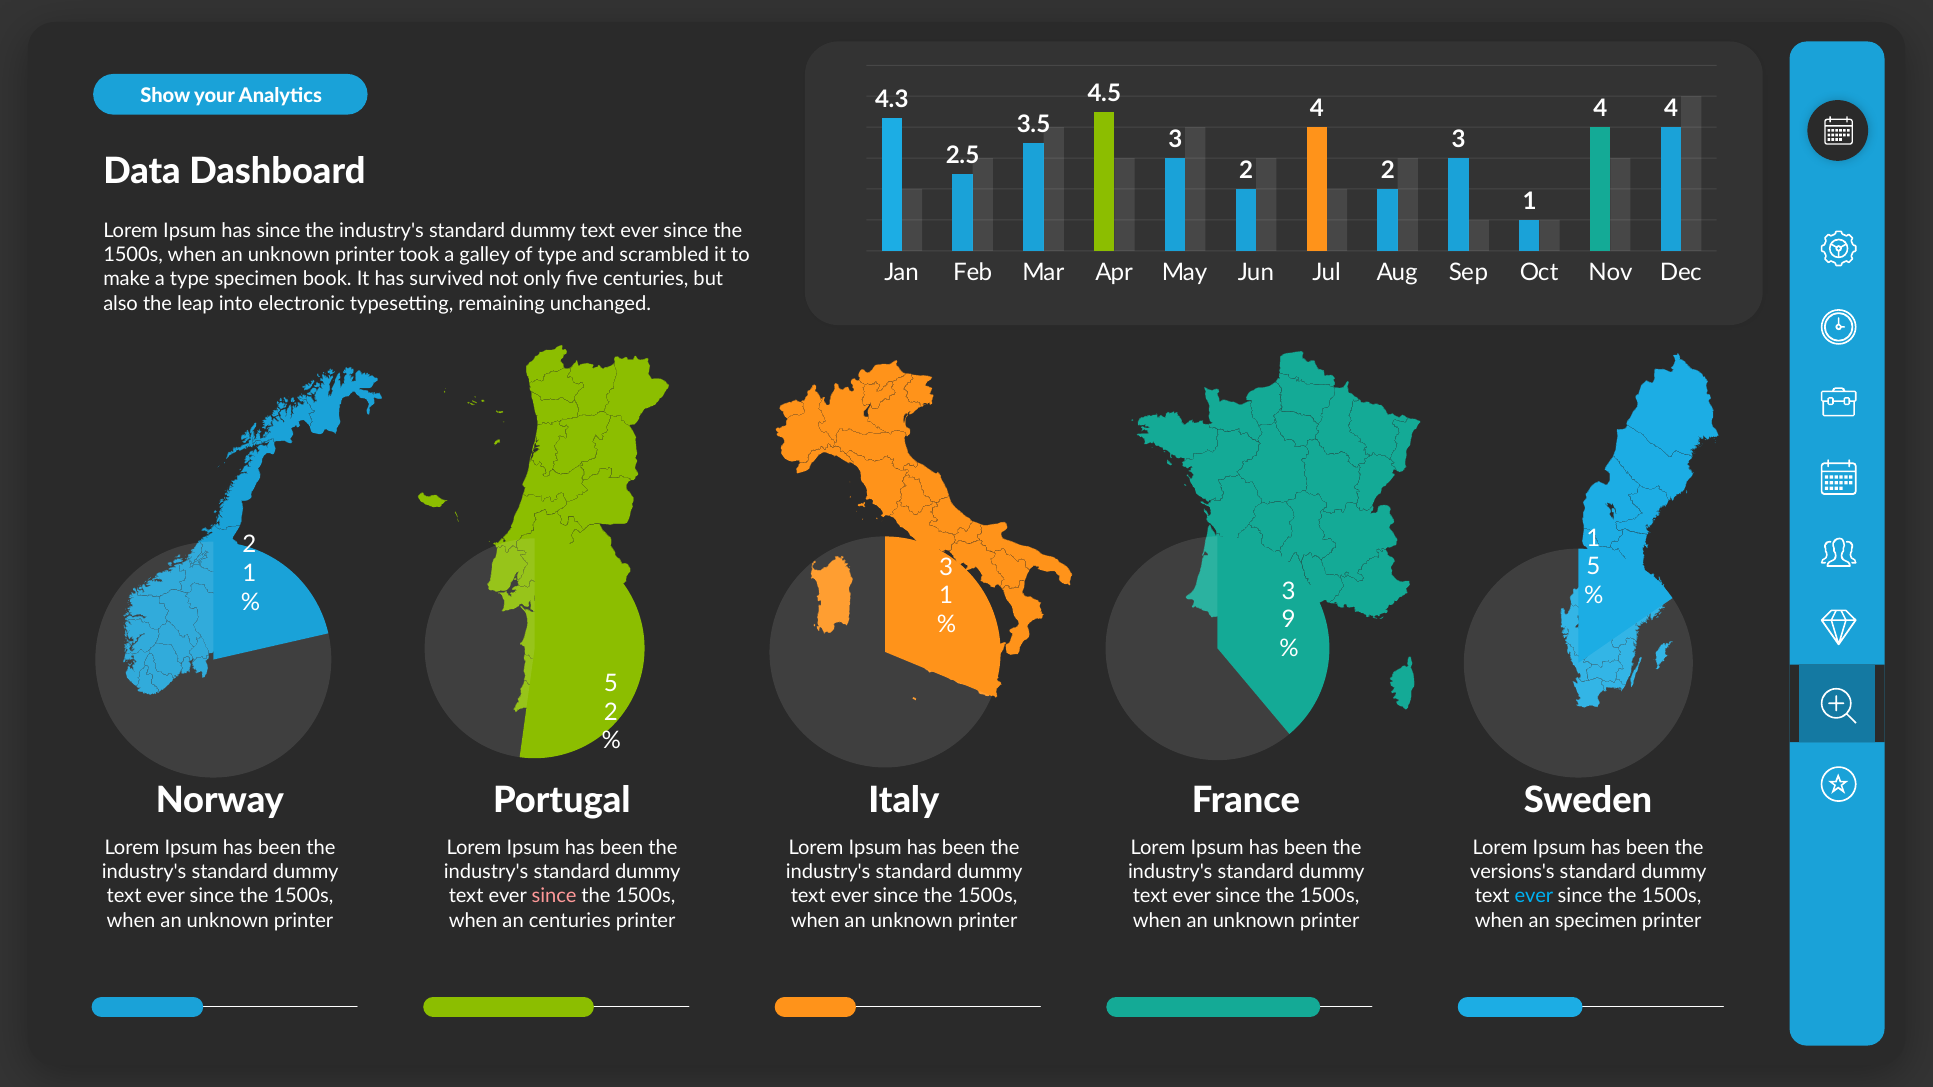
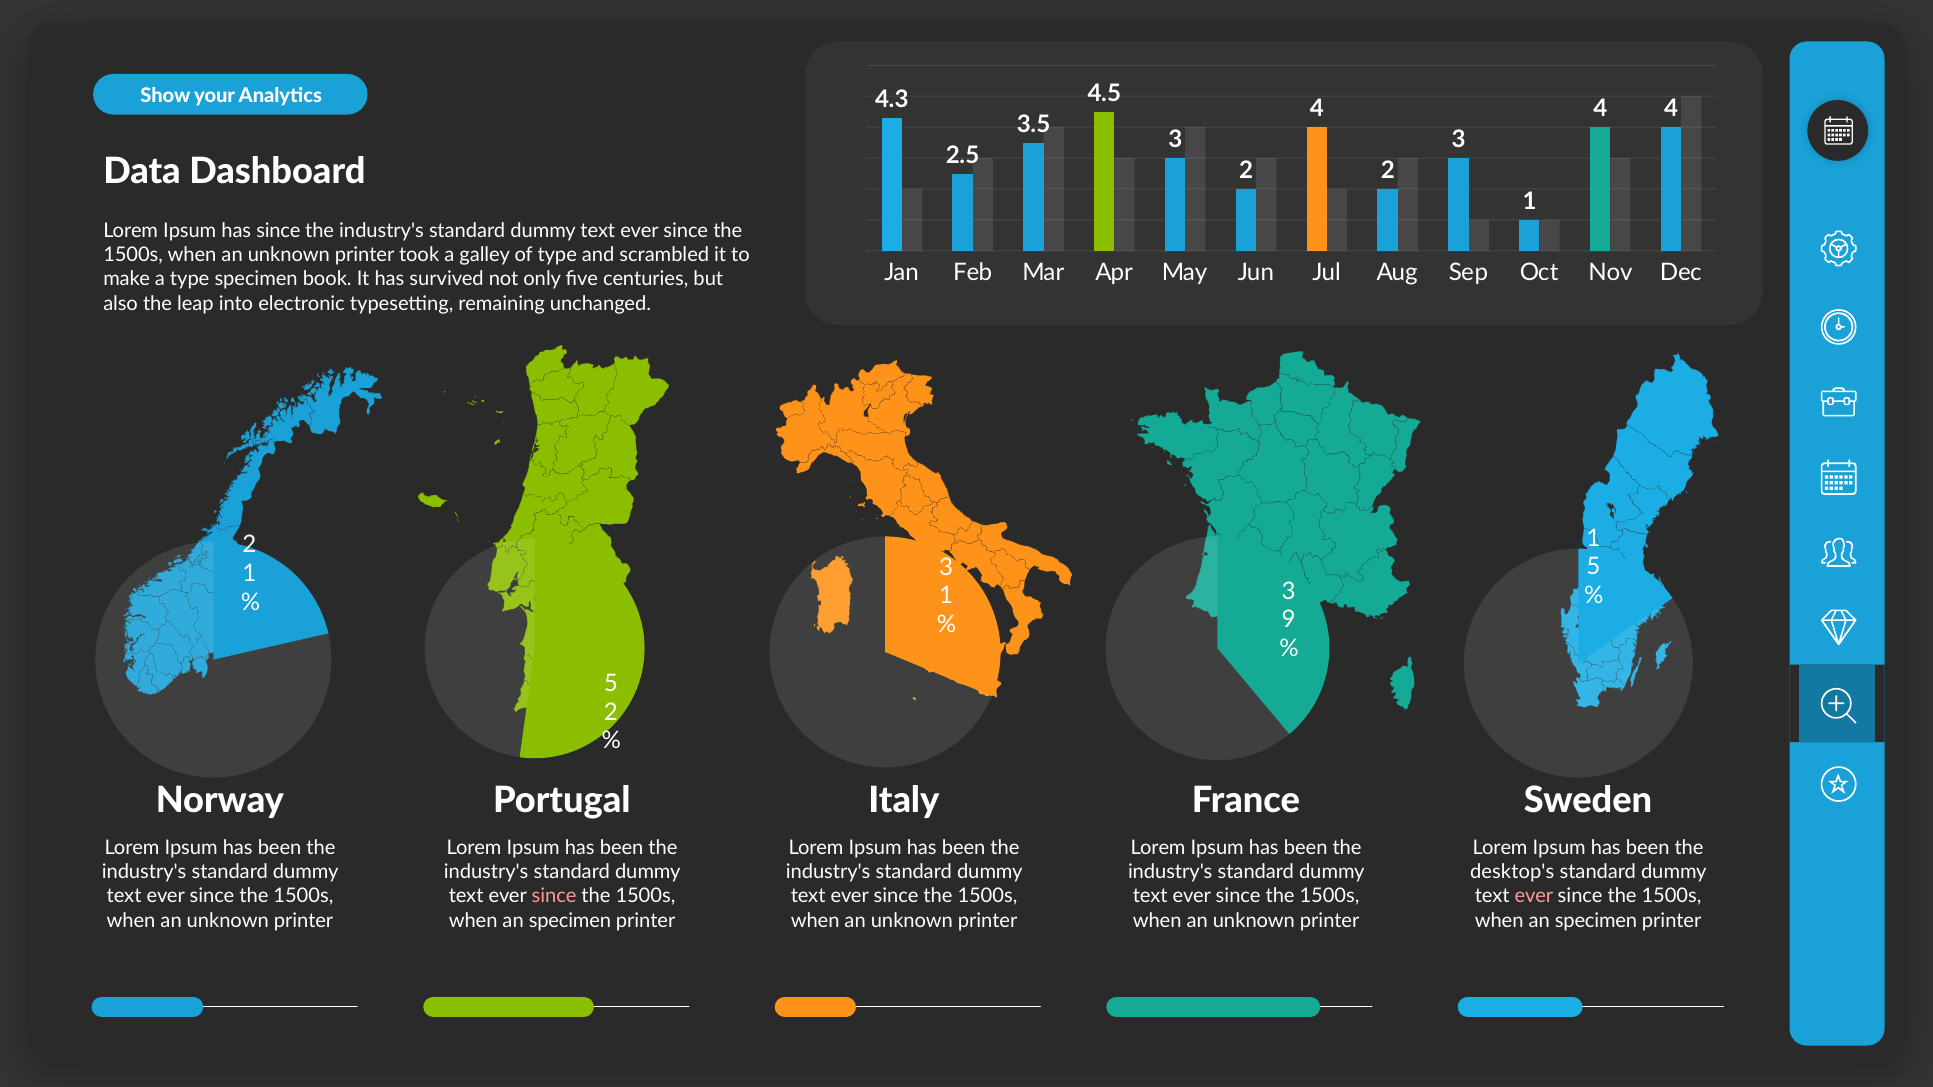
versions's: versions's -> desktop's (1512, 872)
ever colour: light blue -> pink (1534, 896)
centuries: centuries -> specimen (570, 921)
